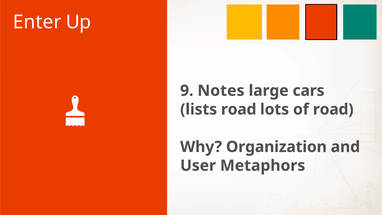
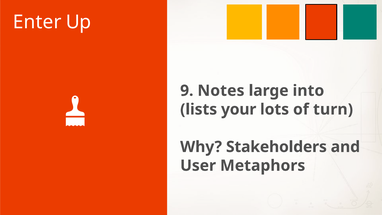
cars: cars -> into (308, 91)
lists road: road -> your (239, 109)
of road: road -> turn (333, 109)
Organization: Organization -> Stakeholders (276, 147)
